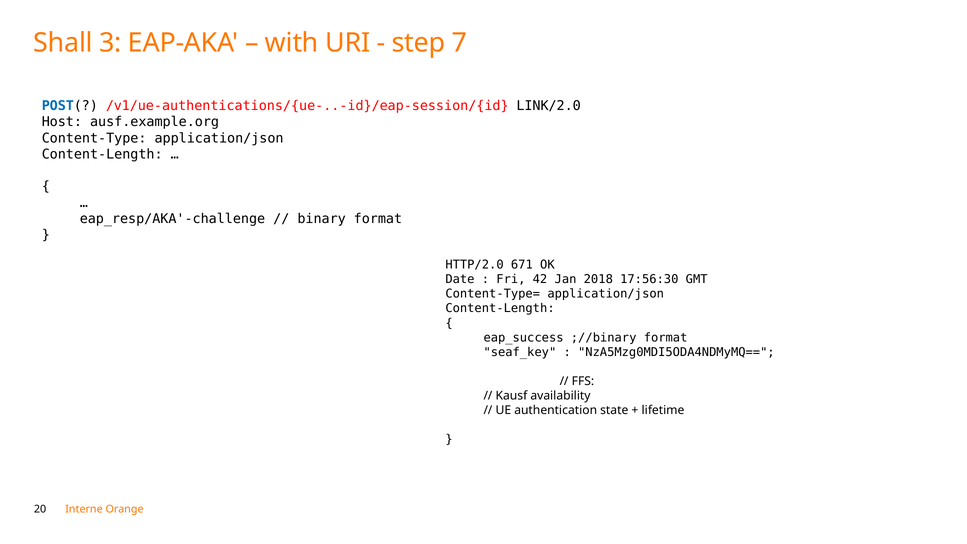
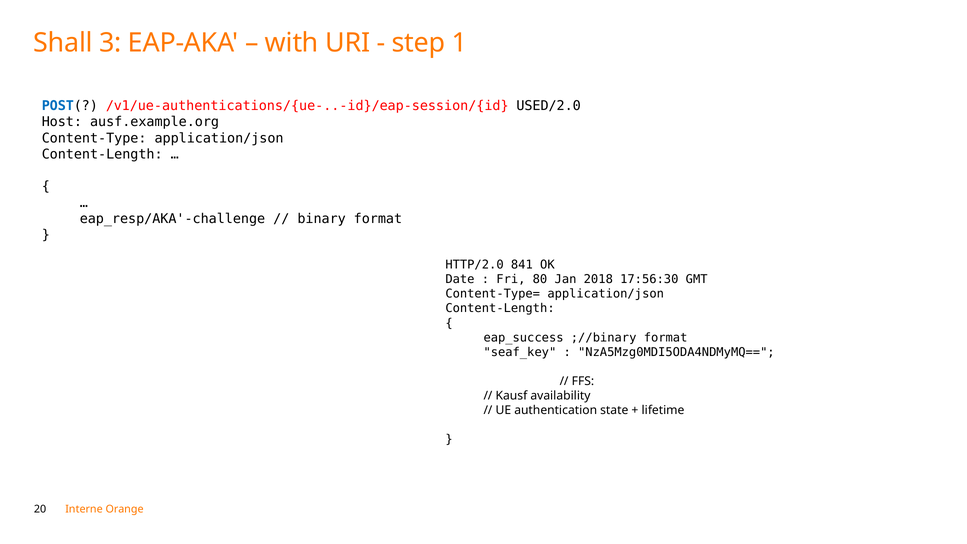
7: 7 -> 1 (459, 43)
LINK/2.0: LINK/2.0 -> USED/2.0 (549, 106)
671: 671 -> 841 (522, 265)
42: 42 -> 80 (540, 279)
